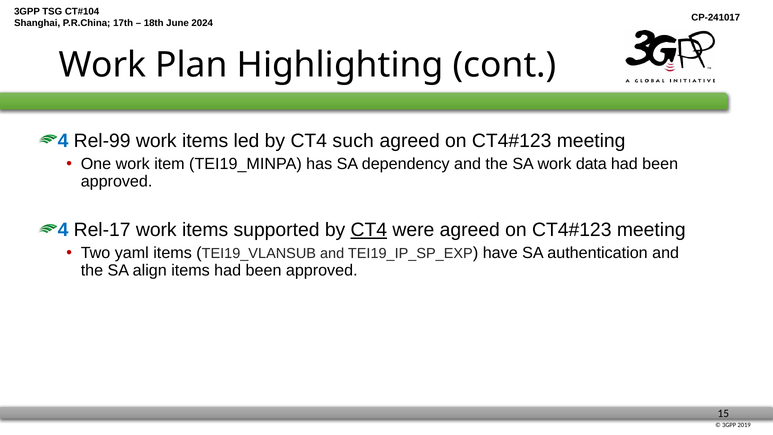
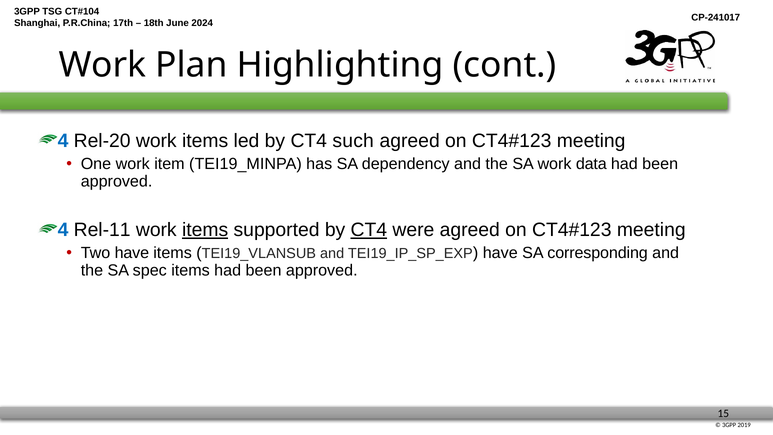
Rel-99: Rel-99 -> Rel-20 (102, 141)
Rel-17: Rel-17 -> Rel-11 (102, 230)
items underline: none -> present (205, 230)
Two yaml: yaml -> have (132, 253)
authentication: authentication -> corresponding (598, 253)
align: align -> spec (150, 270)
